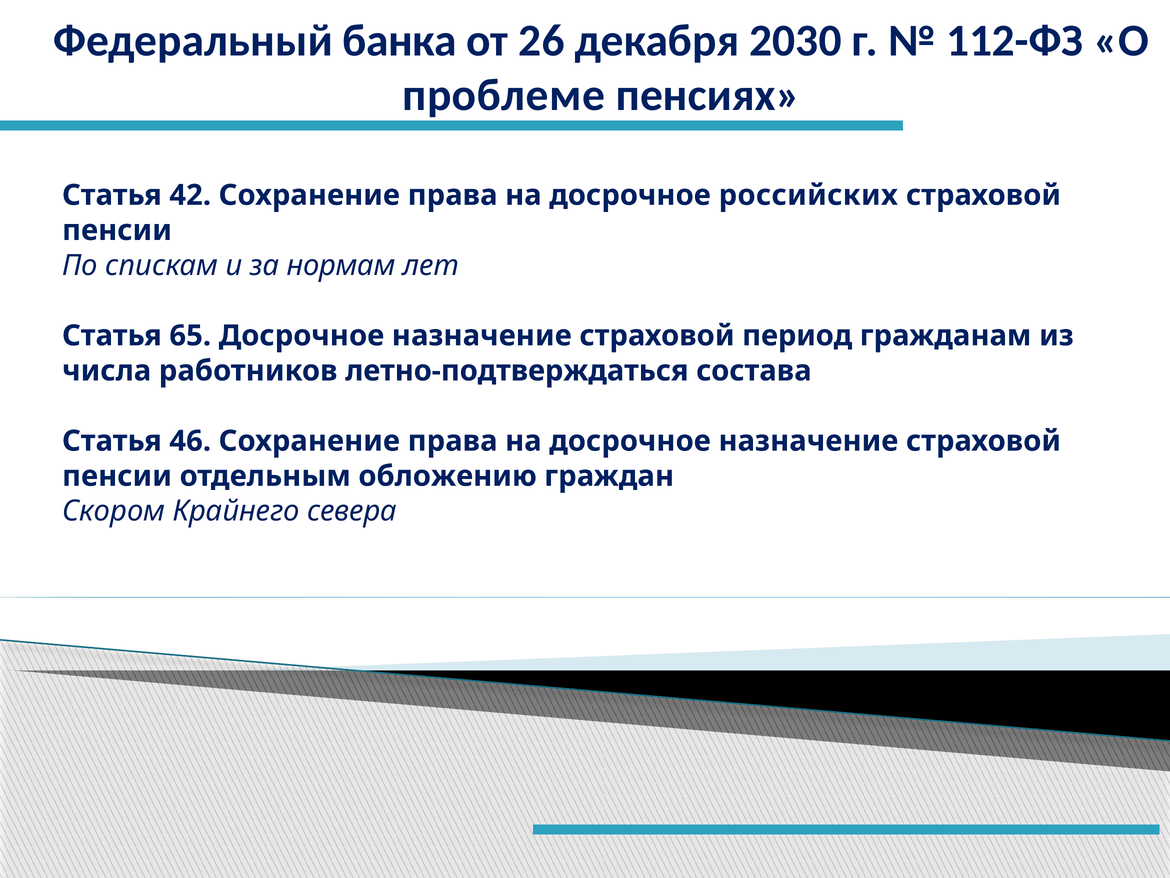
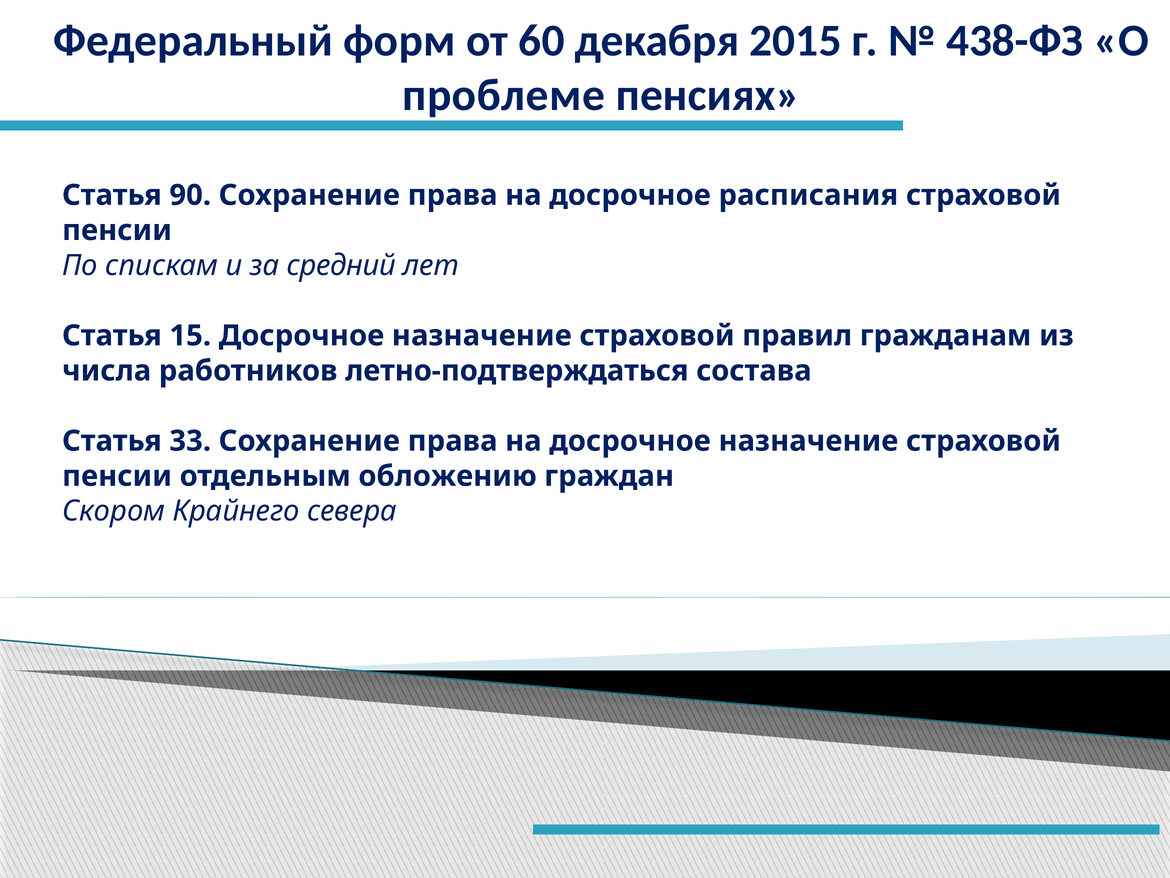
банка: банка -> форм (399, 41)
26: 26 -> 60 (542, 41)
2030: 2030 -> 2015 (795, 41)
112-ФЗ: 112-ФЗ -> 438-ФЗ (1015, 41)
42: 42 -> 90 (190, 195)
российских: российских -> расписания (808, 195)
нормам: нормам -> средний (341, 265)
65: 65 -> 15 (190, 335)
период: период -> правил (797, 335)
46: 46 -> 33 (190, 441)
